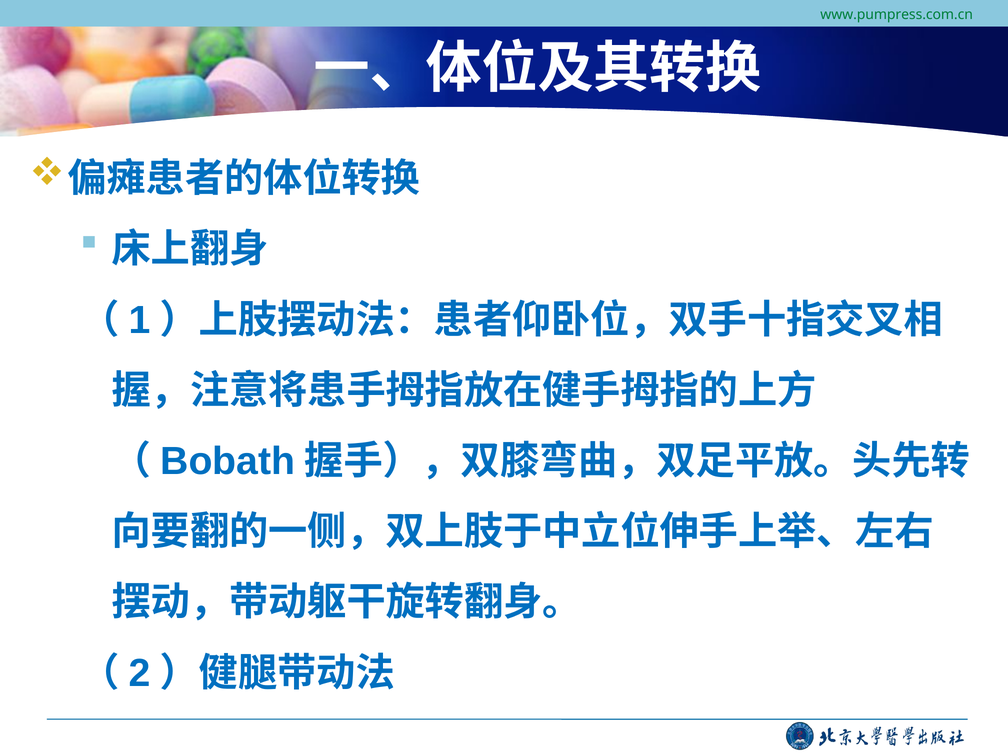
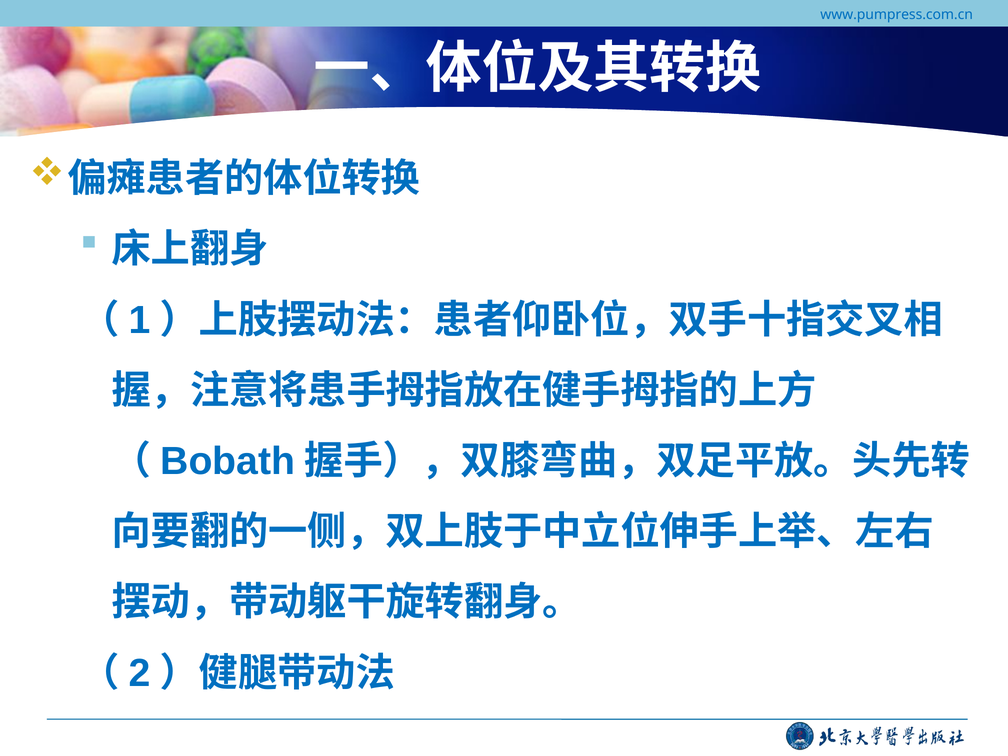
www.pumpress.com.cn colour: green -> blue (897, 14)
